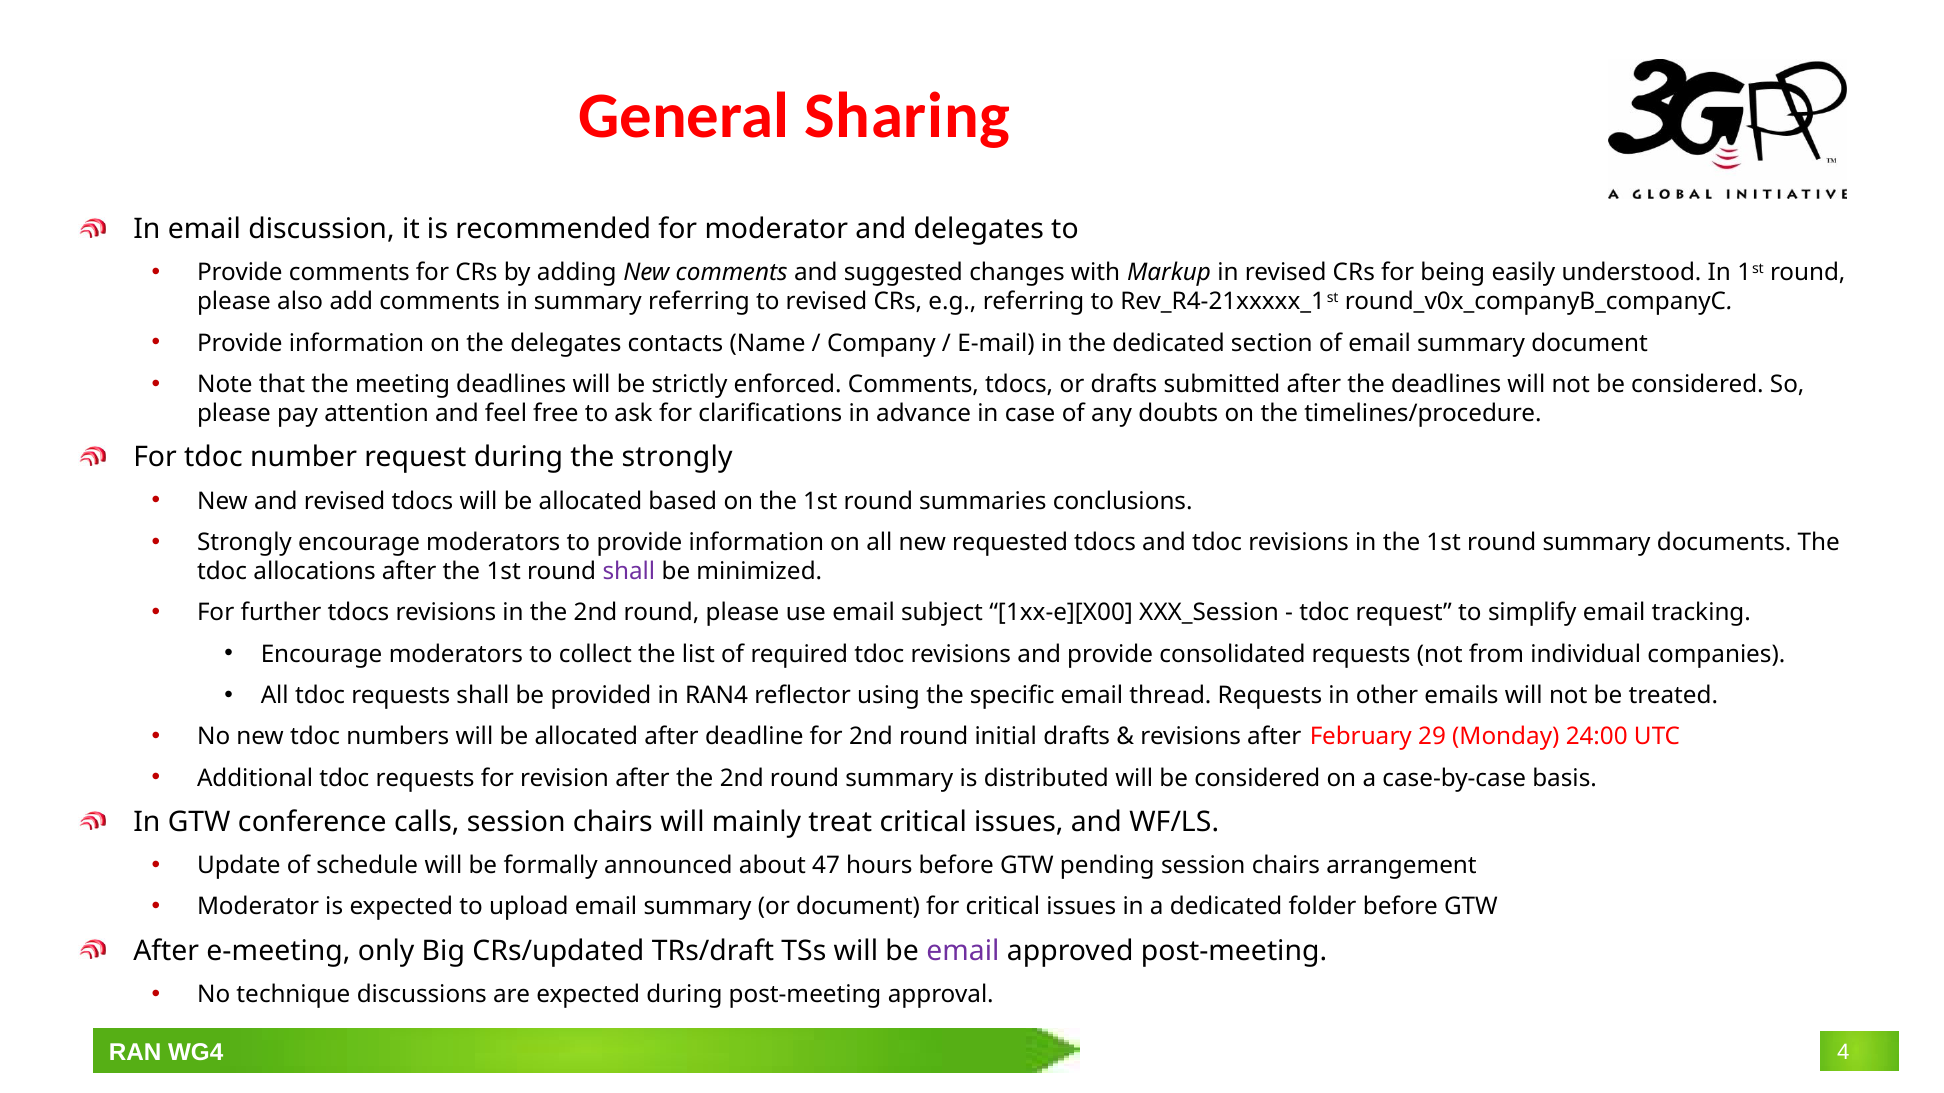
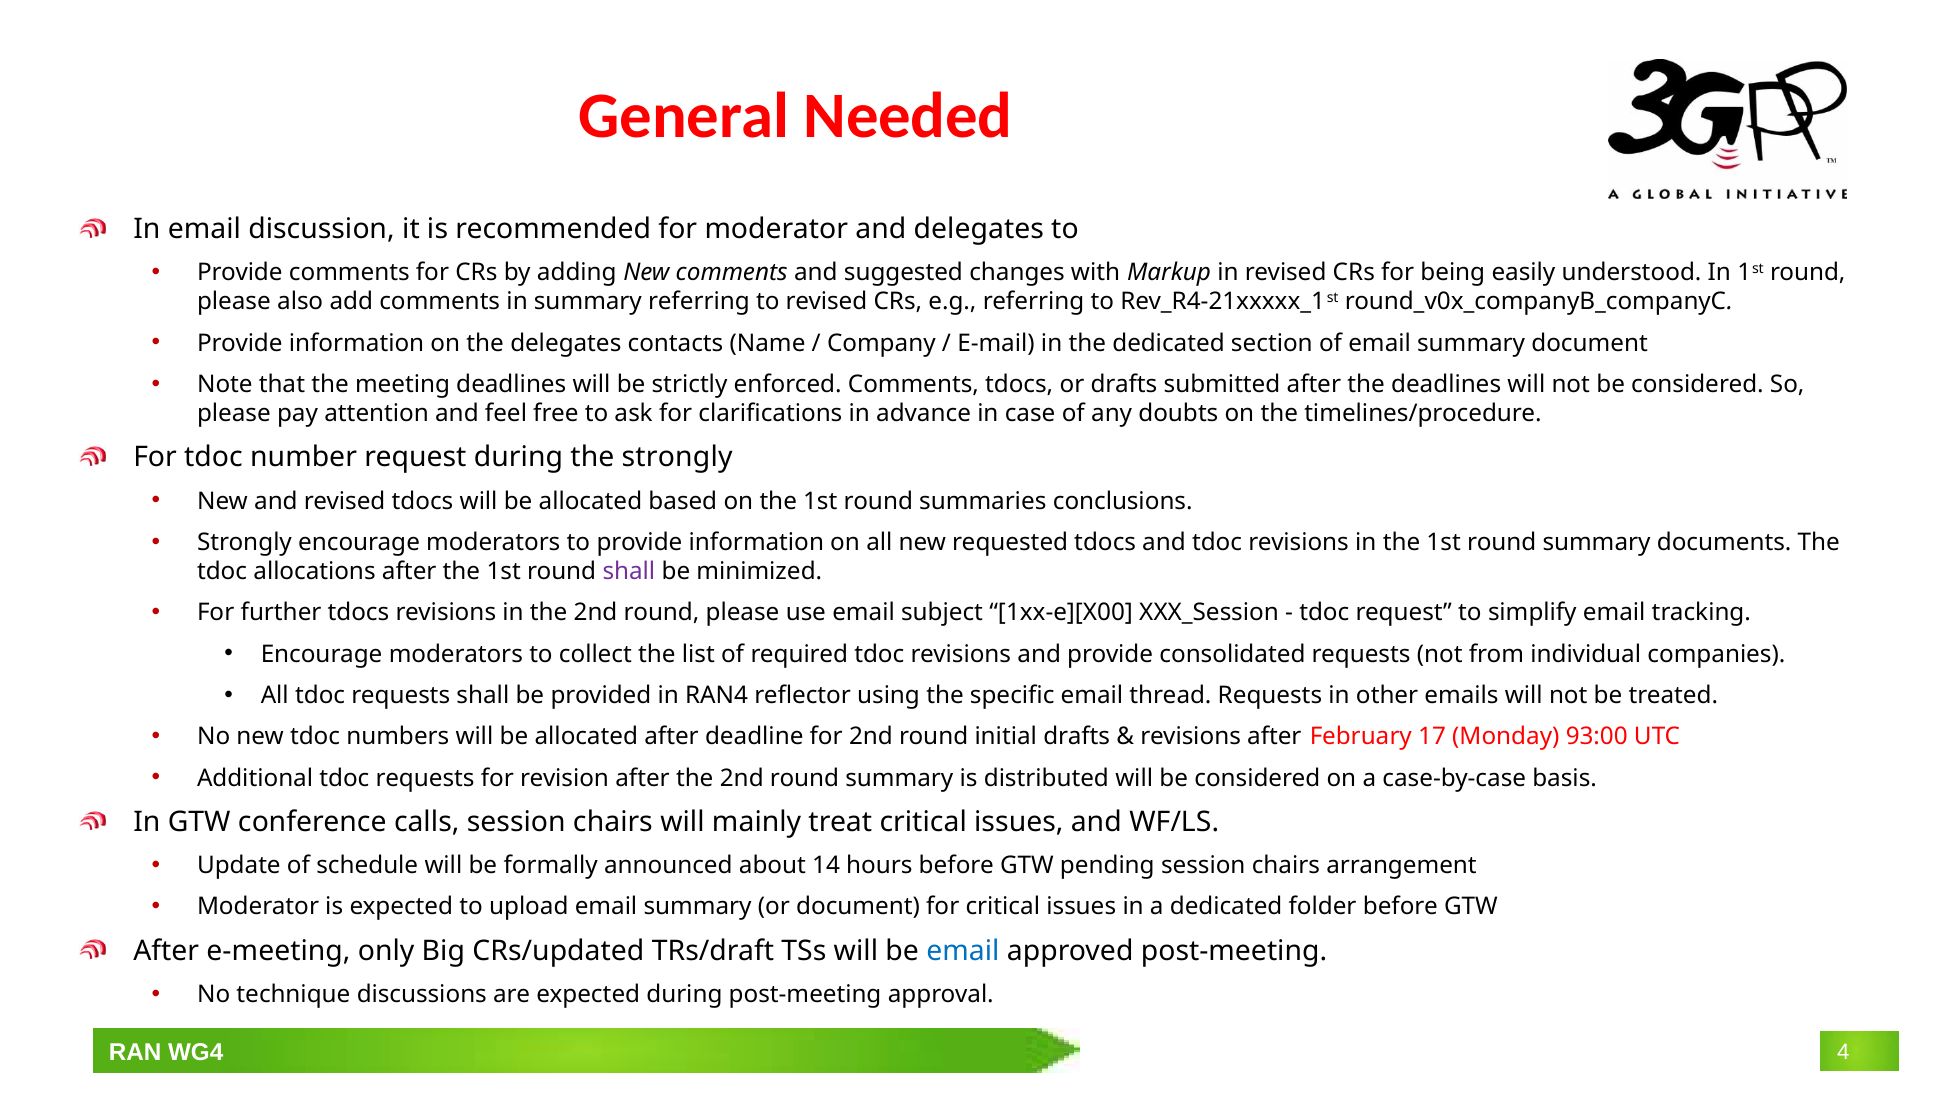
Sharing: Sharing -> Needed (908, 116)
29: 29 -> 17 (1432, 737)
24:00: 24:00 -> 93:00 (1597, 737)
47: 47 -> 14 (826, 866)
email colour: purple -> blue (963, 951)
